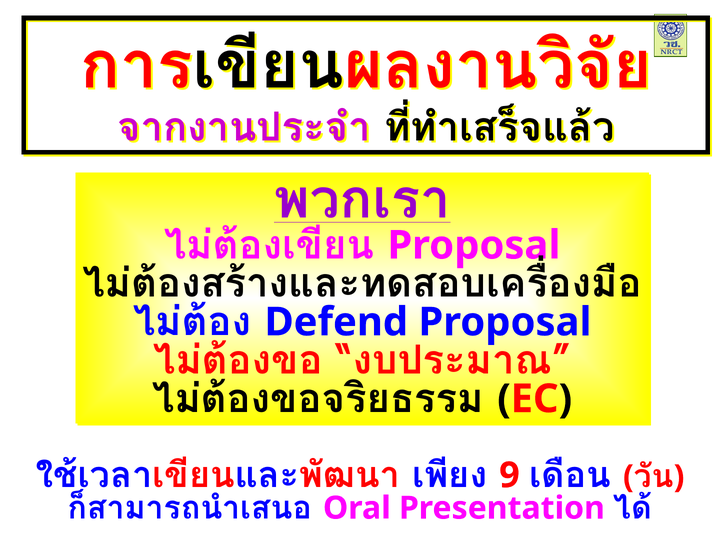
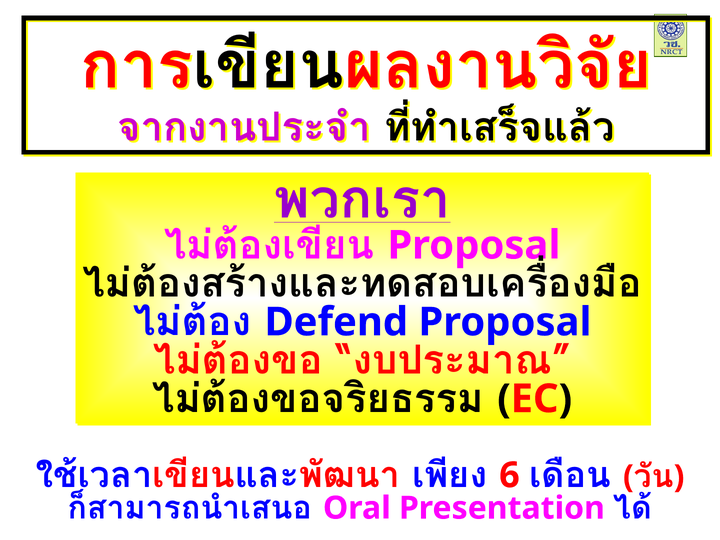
9: 9 -> 6 (509, 475)
